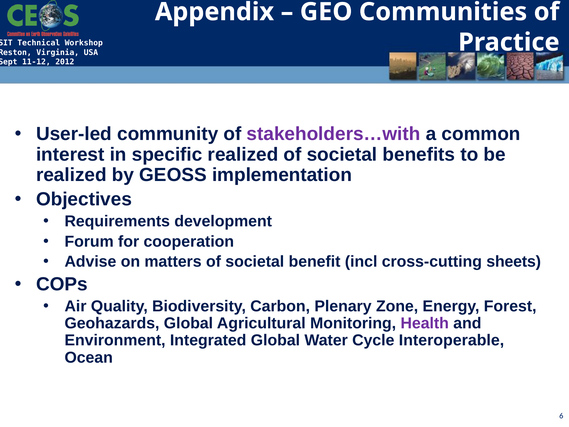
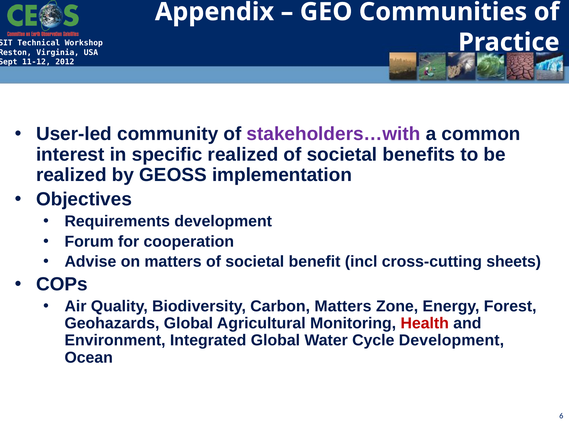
Carbon Plenary: Plenary -> Matters (343, 306)
Health colour: purple -> red (425, 323)
Cycle Interoperable: Interoperable -> Development (451, 340)
